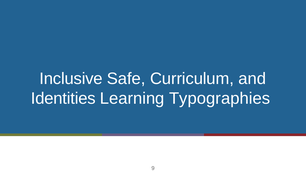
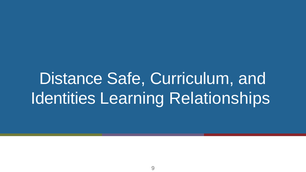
Inclusive: Inclusive -> Distance (71, 79)
Typographies: Typographies -> Relationships (220, 99)
